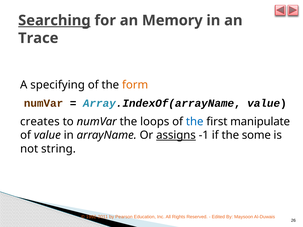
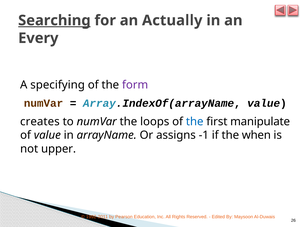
Memory: Memory -> Actually (172, 20)
Trace: Trace -> Every (38, 38)
form colour: orange -> purple (135, 85)
assigns underline: present -> none (176, 135)
some: some -> when (256, 135)
string: string -> upper (59, 149)
